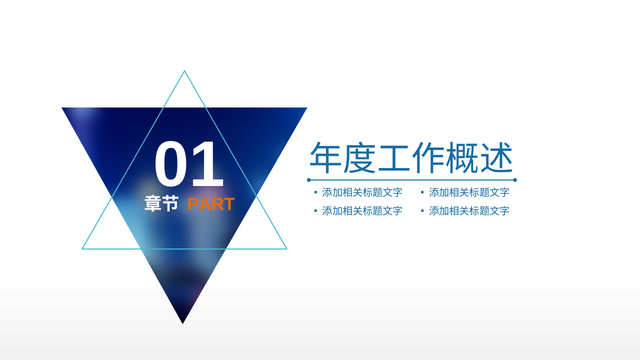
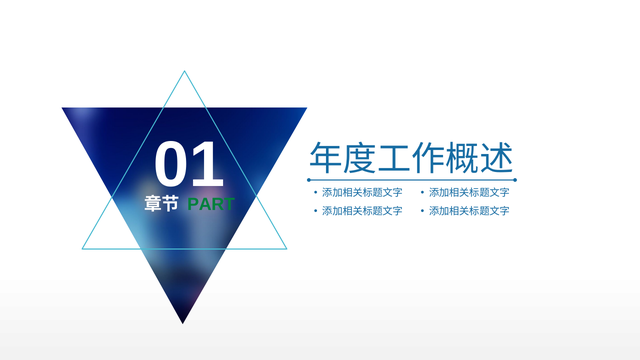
PART colour: orange -> green (211, 204)
